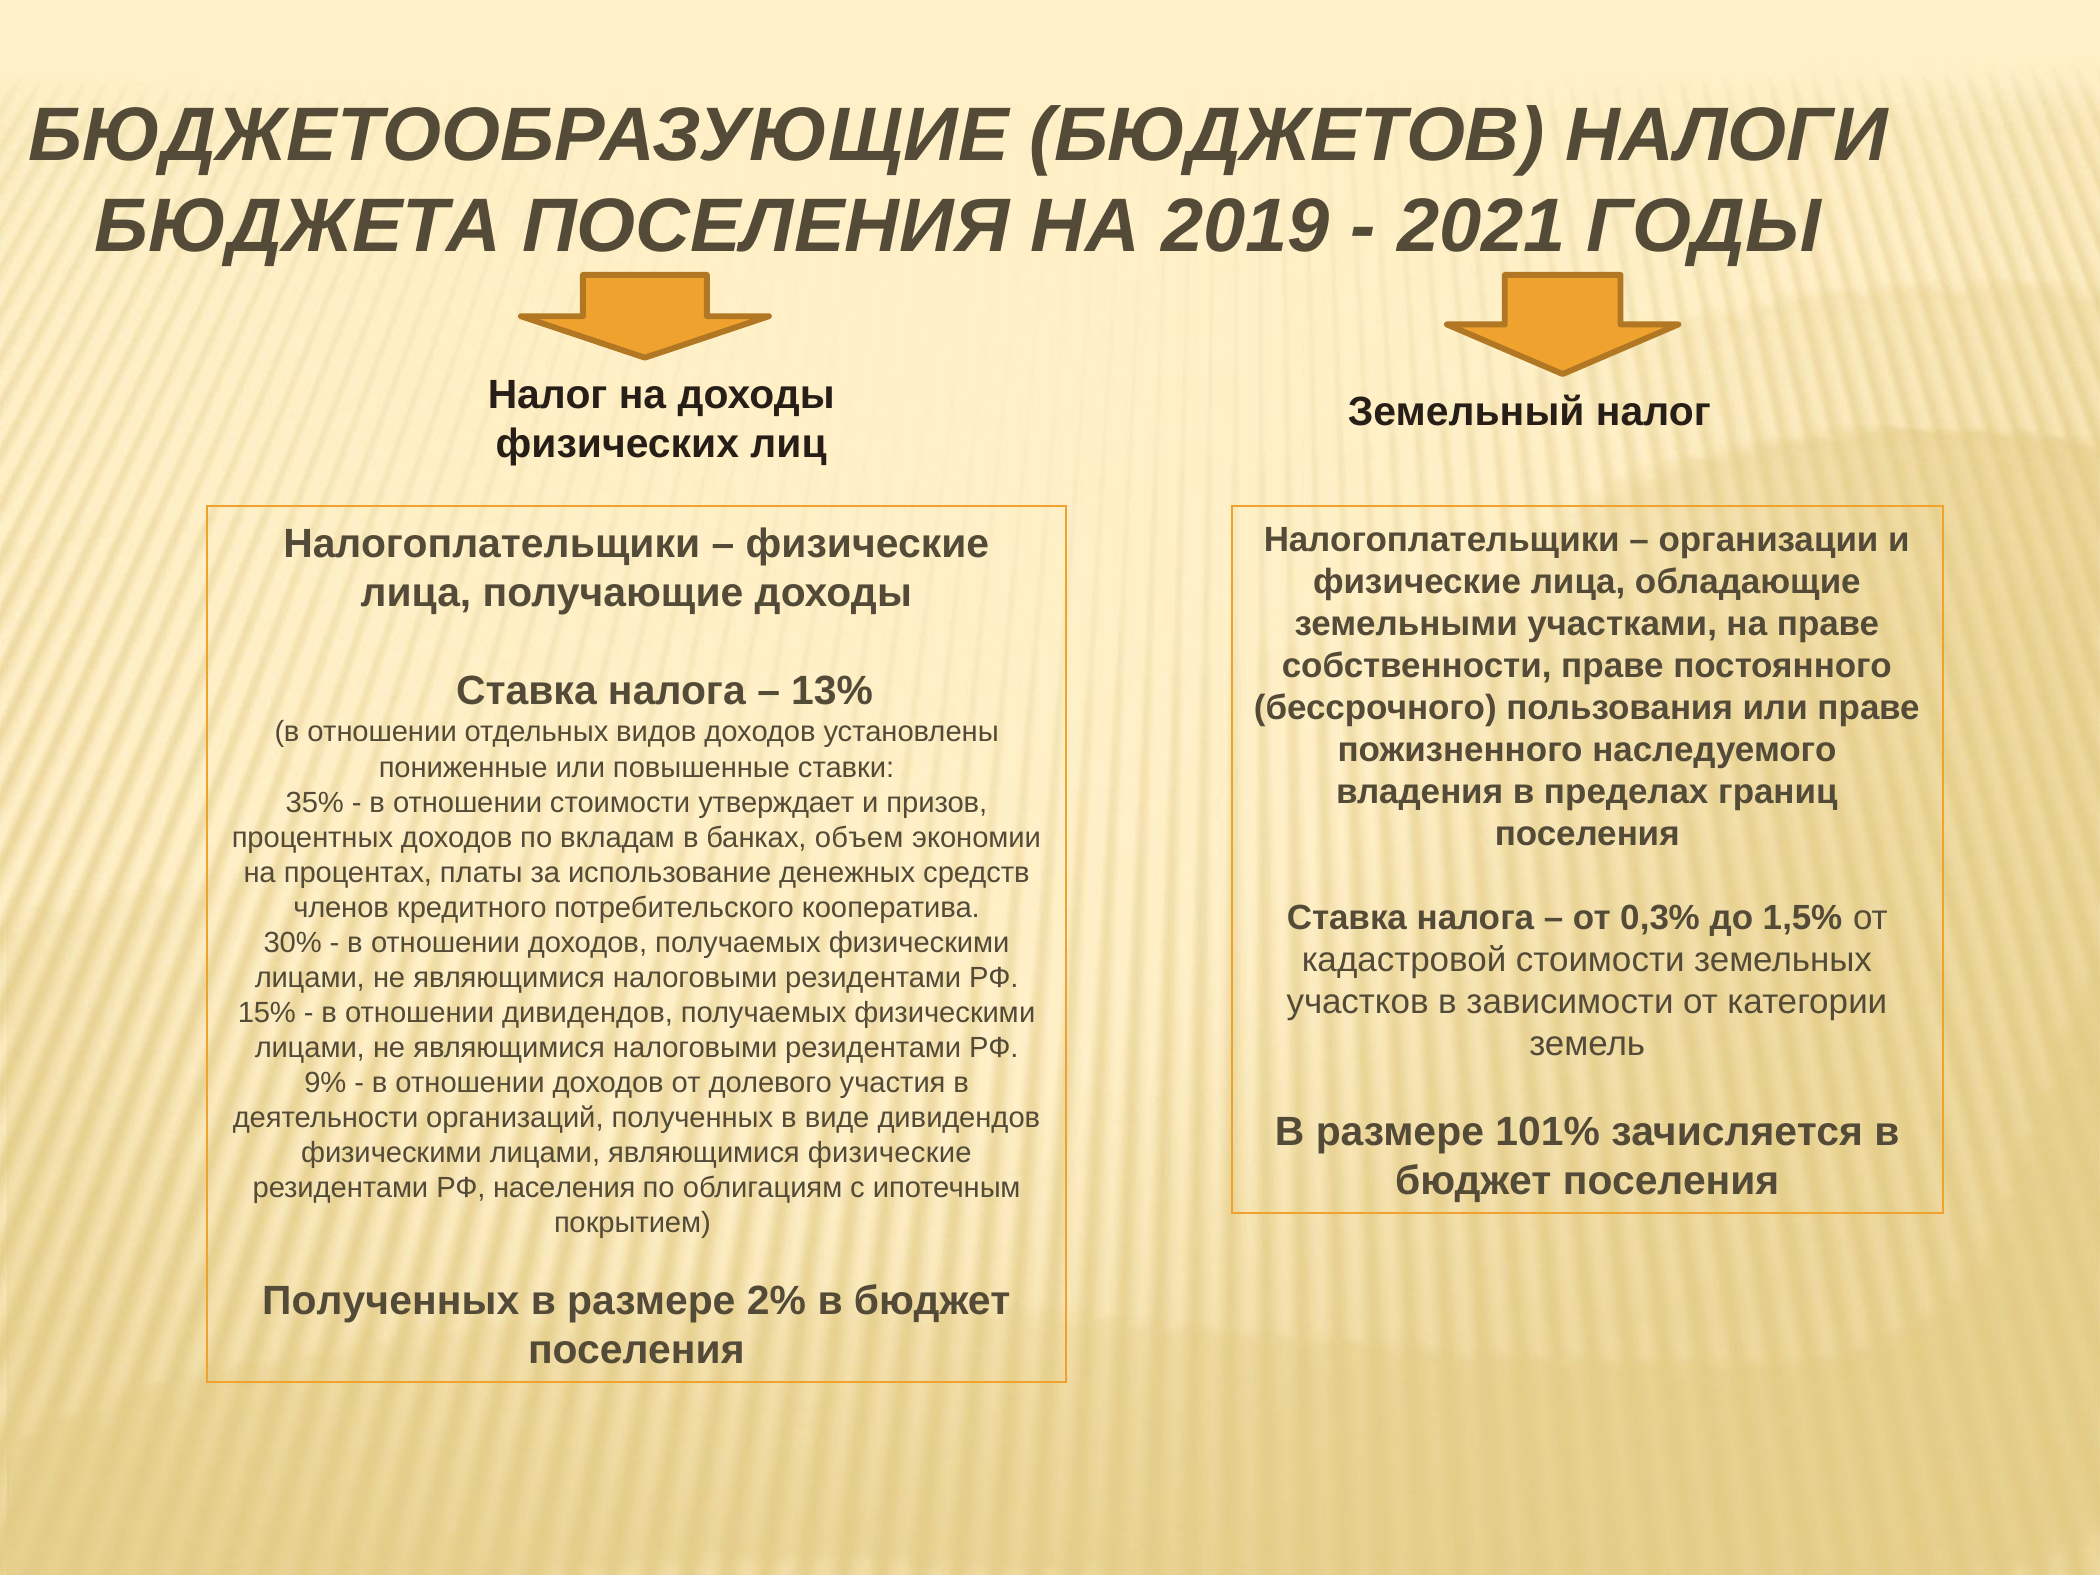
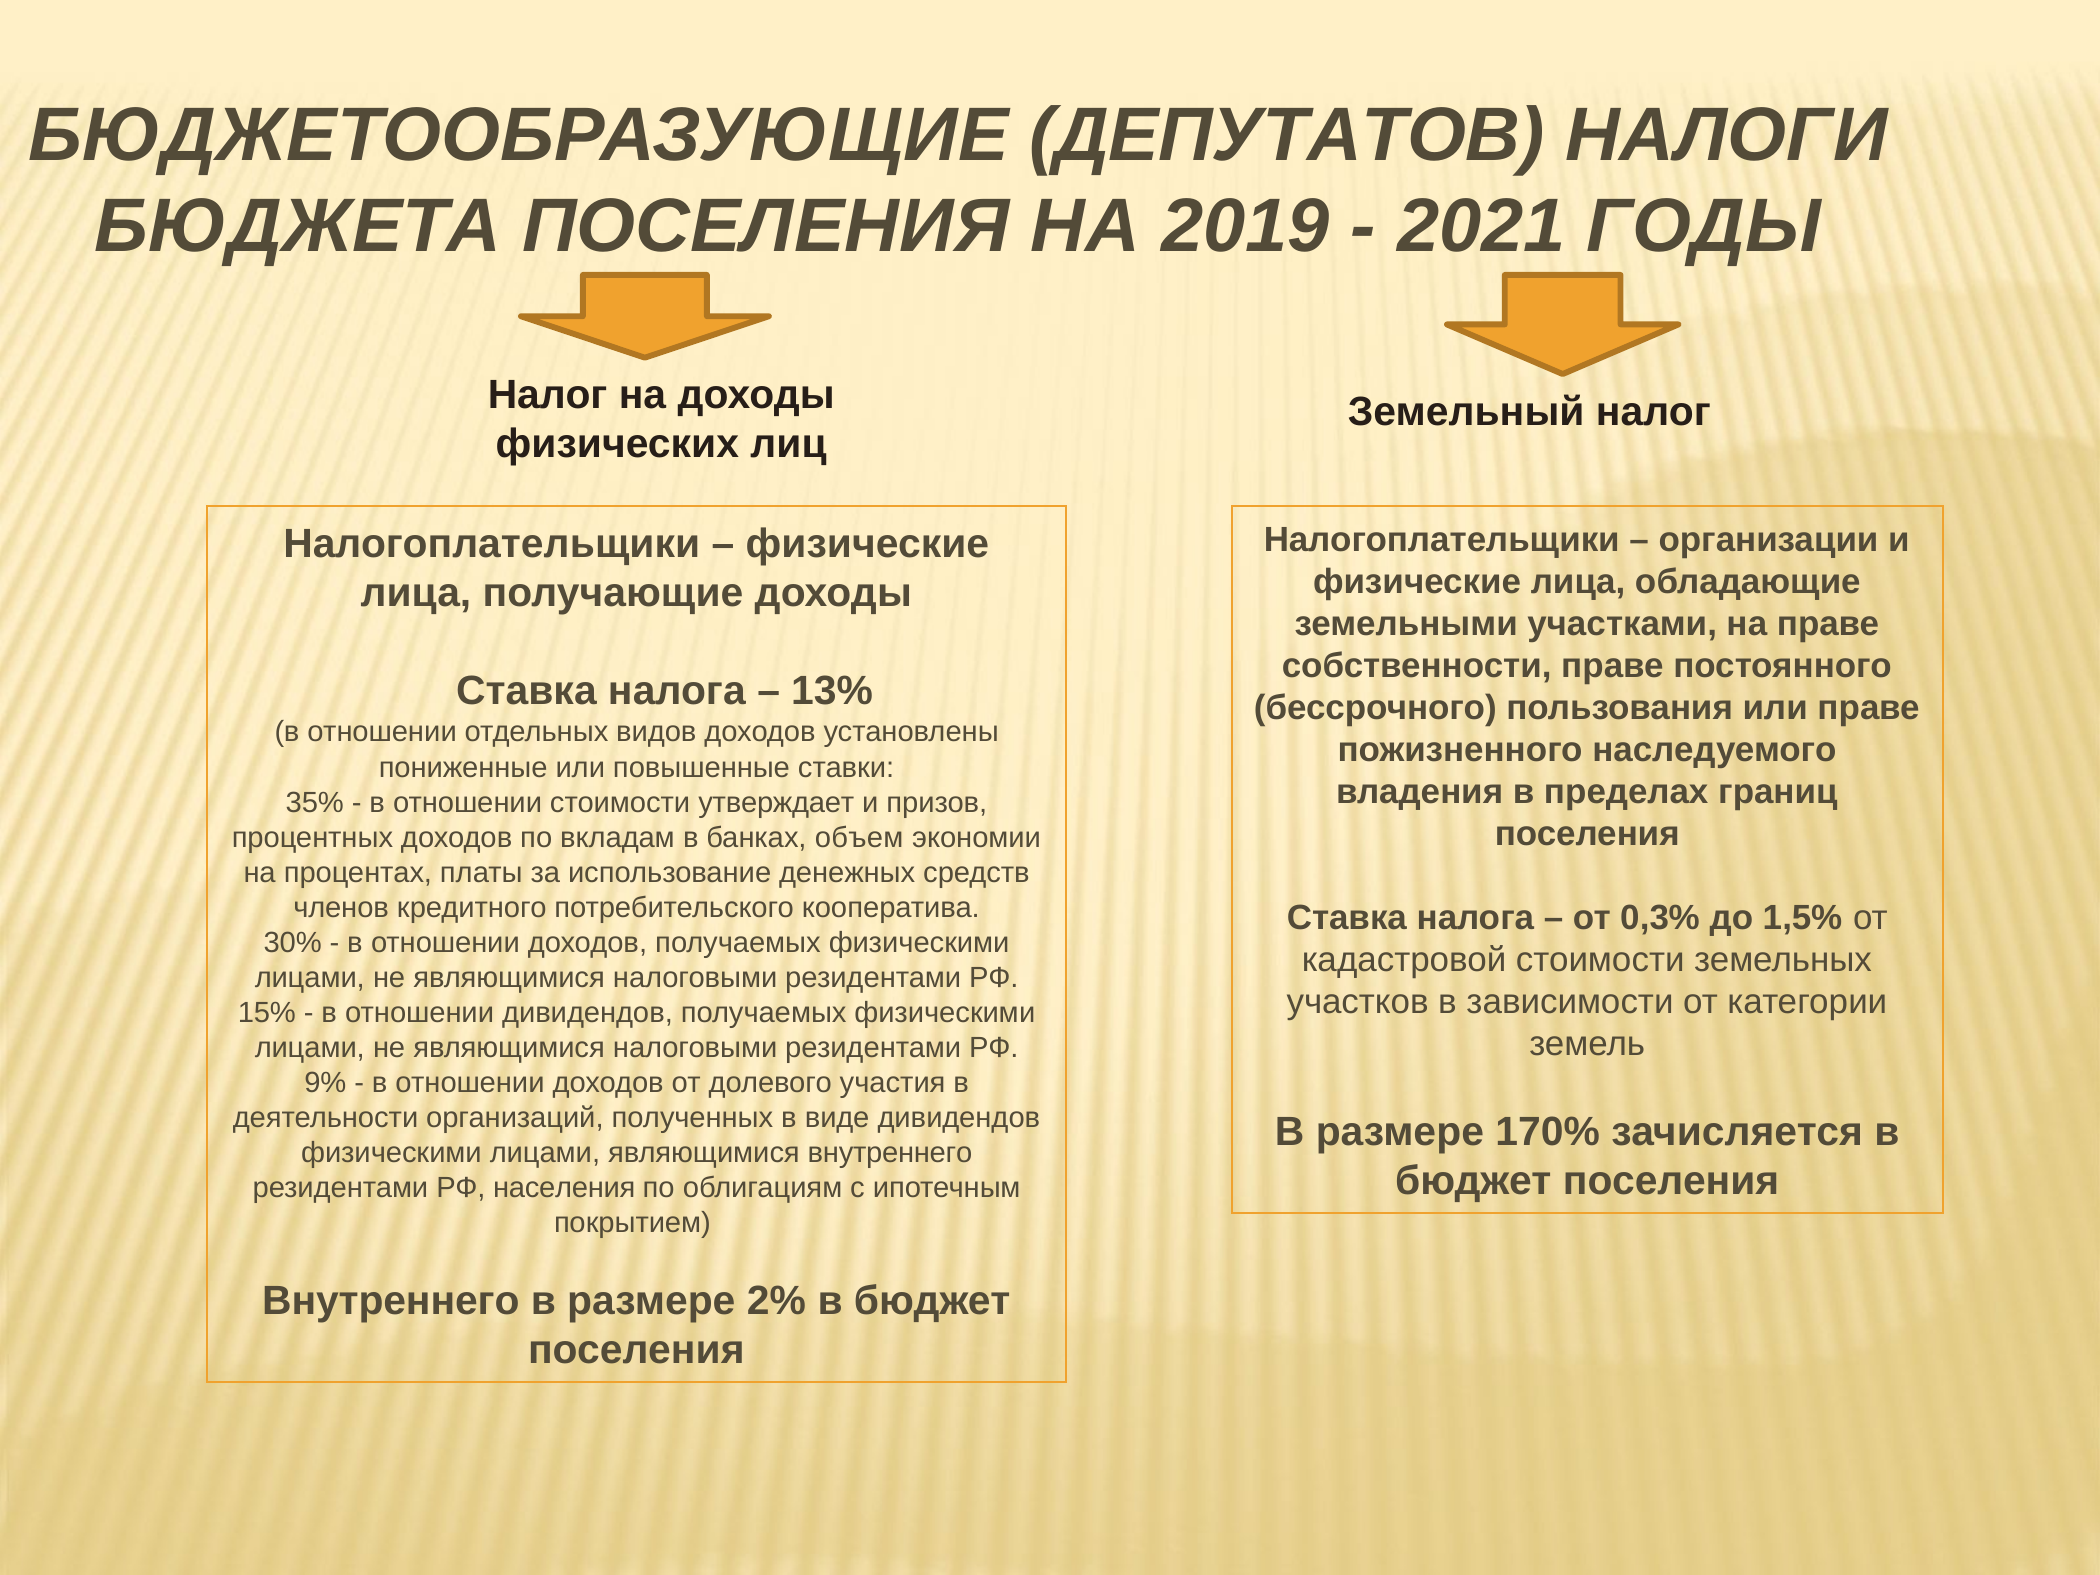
БЮДЖЕТОВ: БЮДЖЕТОВ -> ДЕПУТАТОВ (1287, 135)
101%: 101% -> 170% (1548, 1132)
являющимися физические: физические -> внутреннего (890, 1153)
Полученных: Полученных -> Внутреннего (391, 1301)
